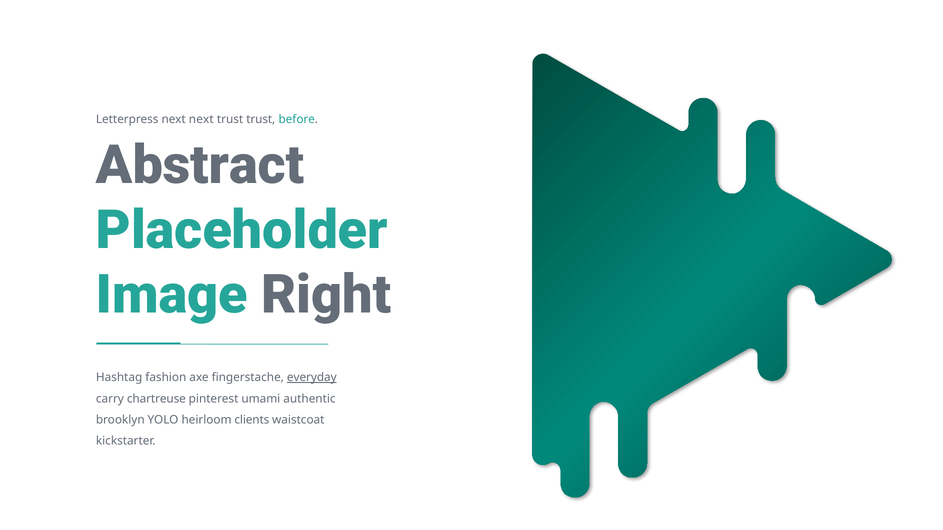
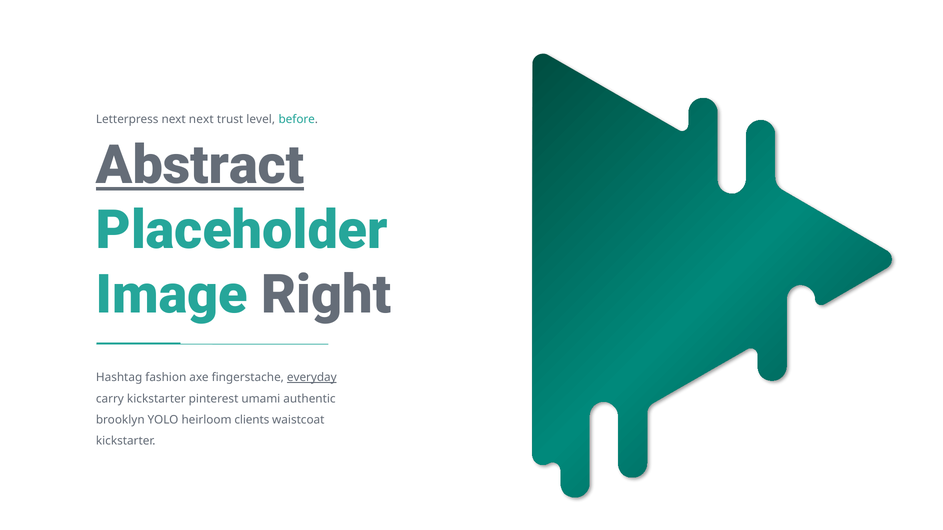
trust trust: trust -> level (261, 120)
Abstract underline: none -> present (200, 166)
carry chartreuse: chartreuse -> kickstarter (156, 399)
